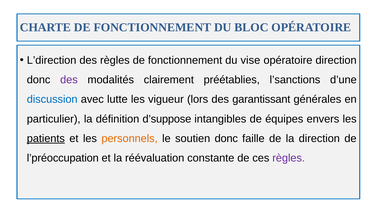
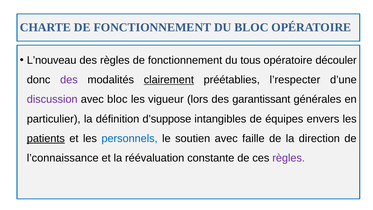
L’direction: L’direction -> L’nouveau (52, 60)
vise: vise -> tous (251, 60)
opératoire direction: direction -> découler (336, 60)
clairement underline: none -> present (169, 80)
l’sanctions: l’sanctions -> l’respecter (295, 80)
discussion colour: blue -> purple (52, 99)
avec lutte: lutte -> bloc (117, 99)
personnels colour: orange -> blue (130, 138)
soutien donc: donc -> avec (226, 138)
l’préoccupation: l’préoccupation -> l’connaissance (63, 158)
